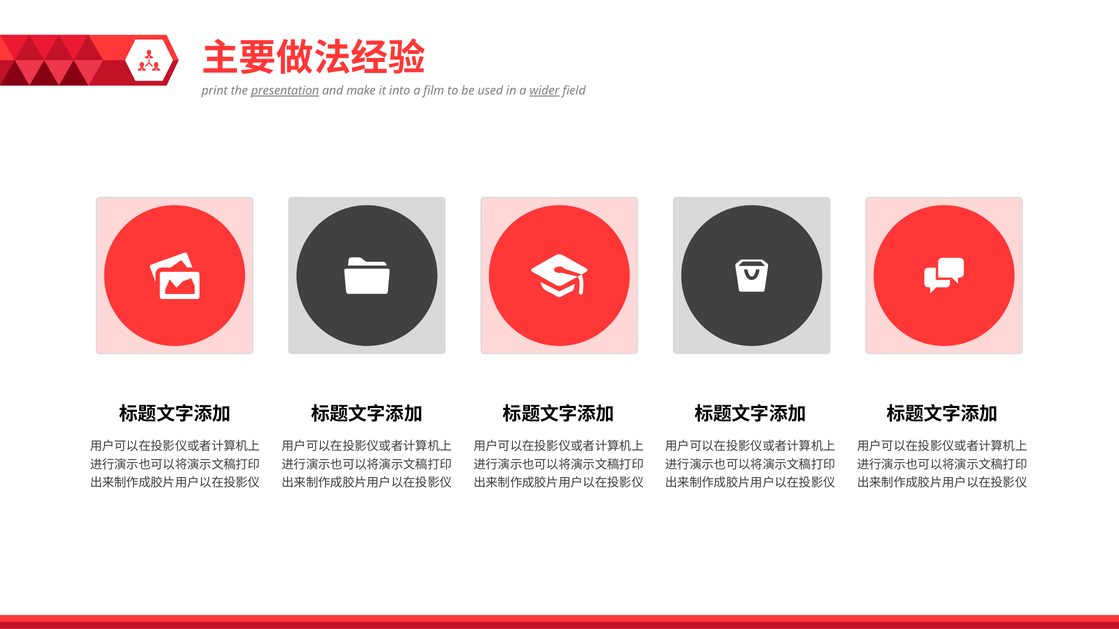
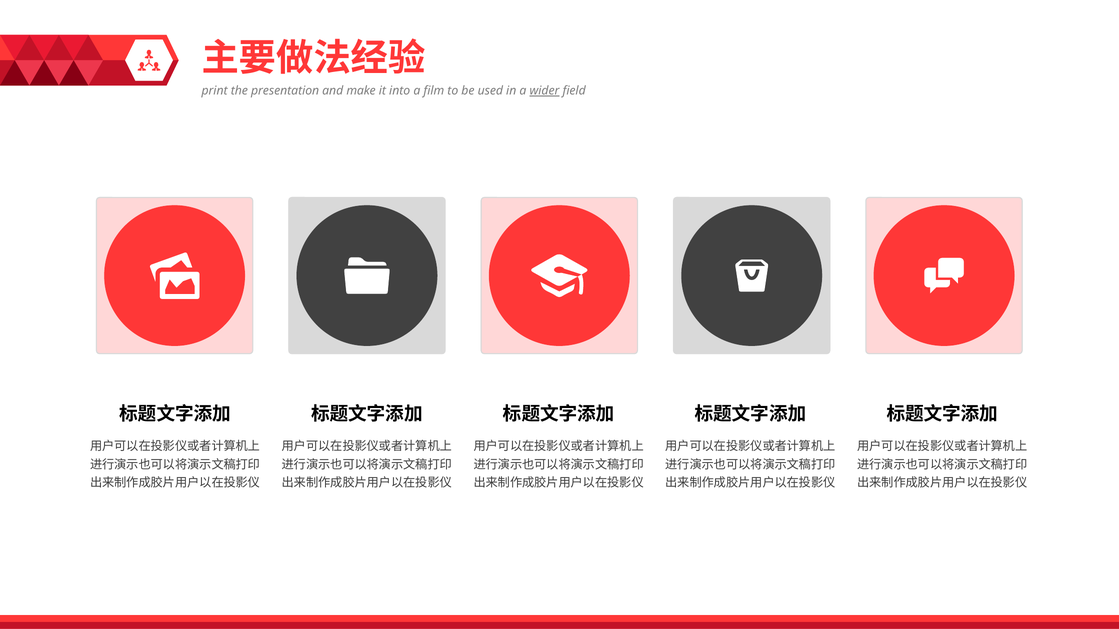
presentation underline: present -> none (285, 91)
